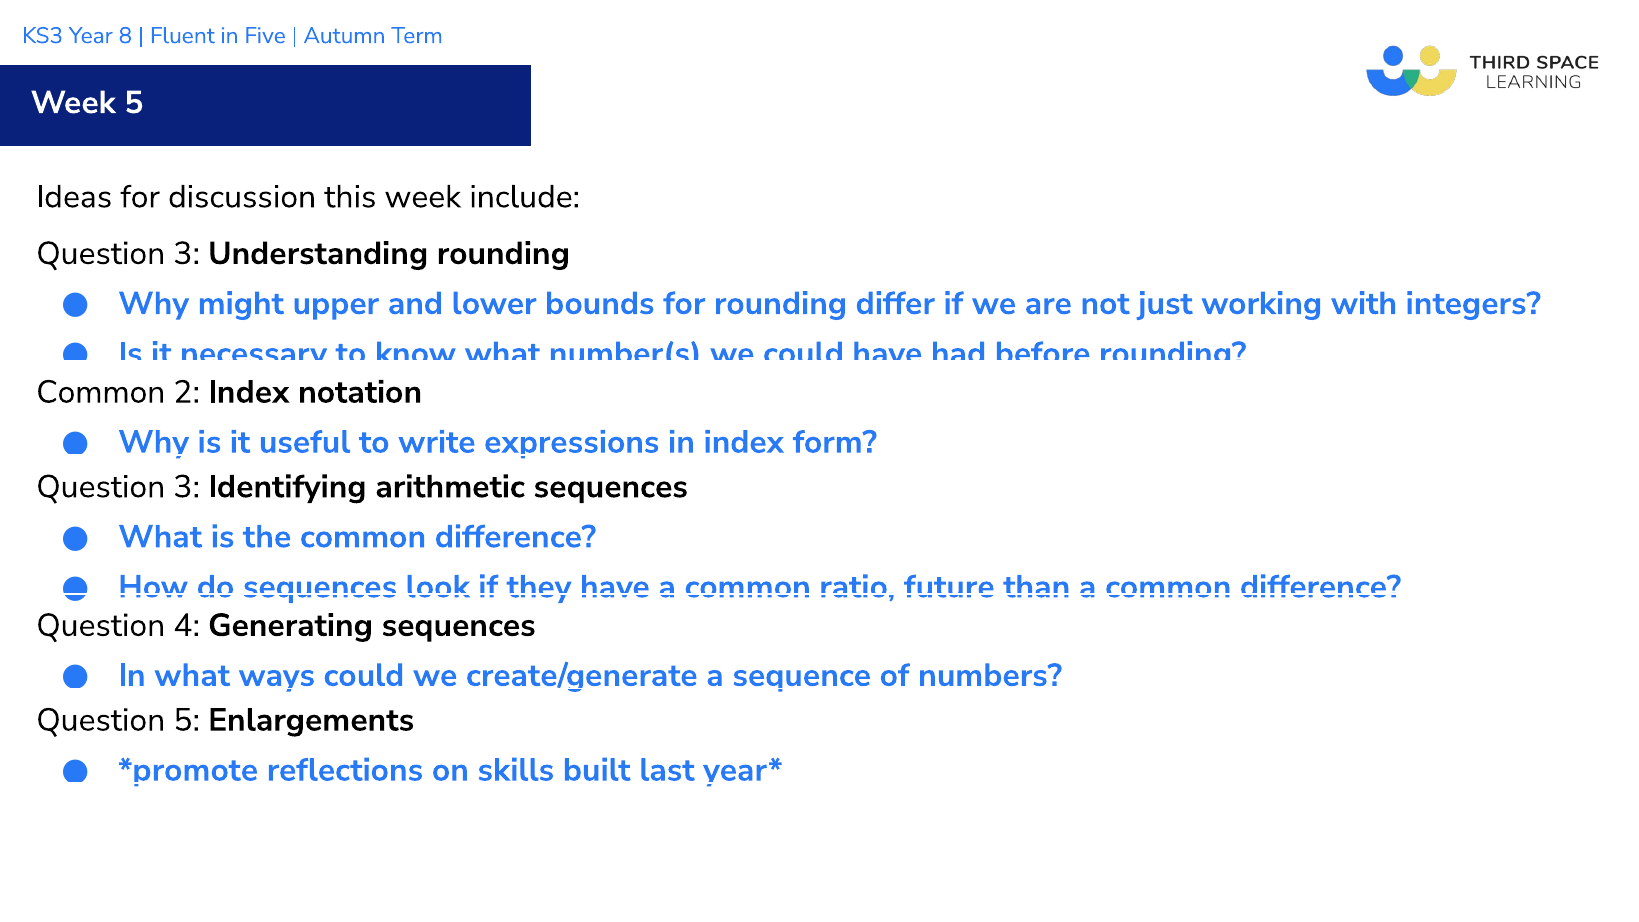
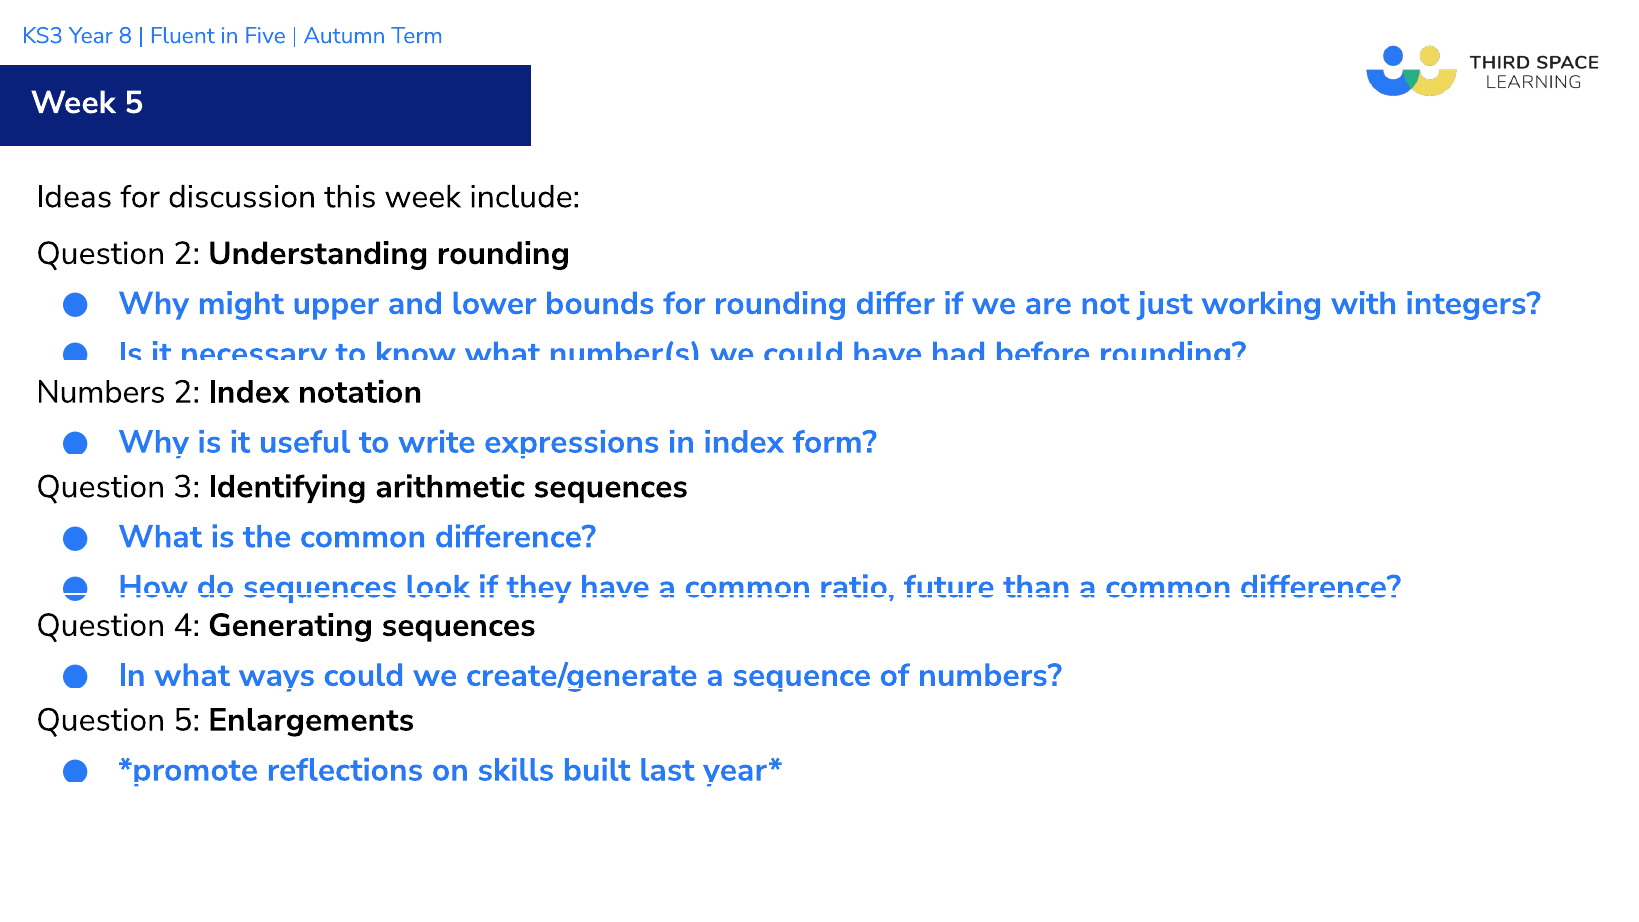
3: 3 -> 2 (187, 253)
Common: Common -> Numbers (101, 392)
